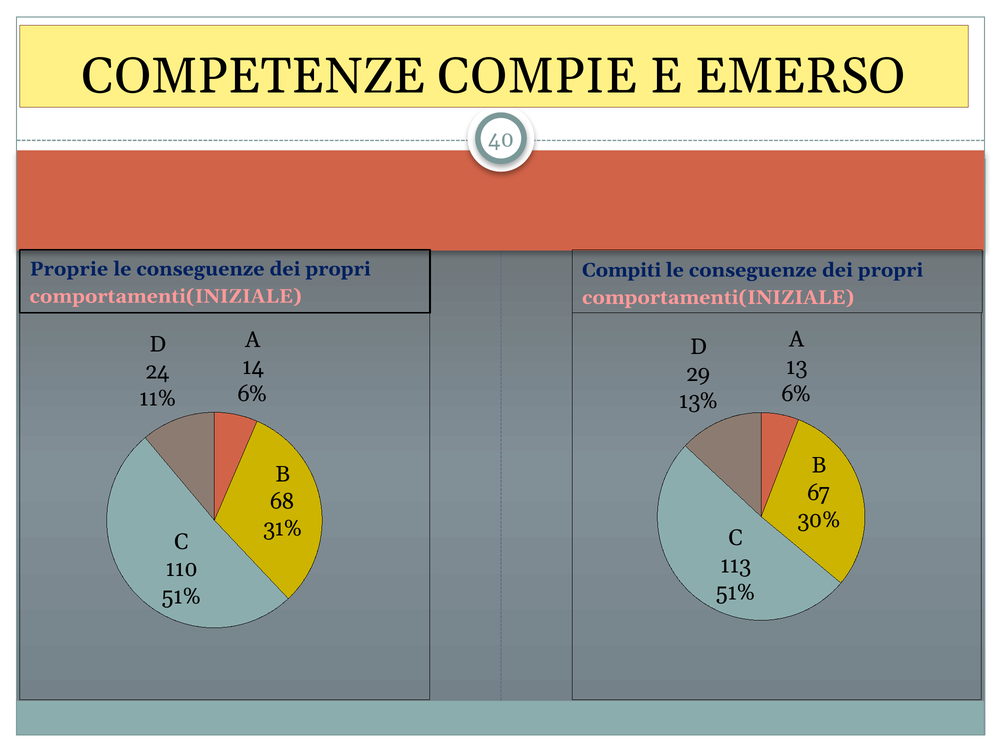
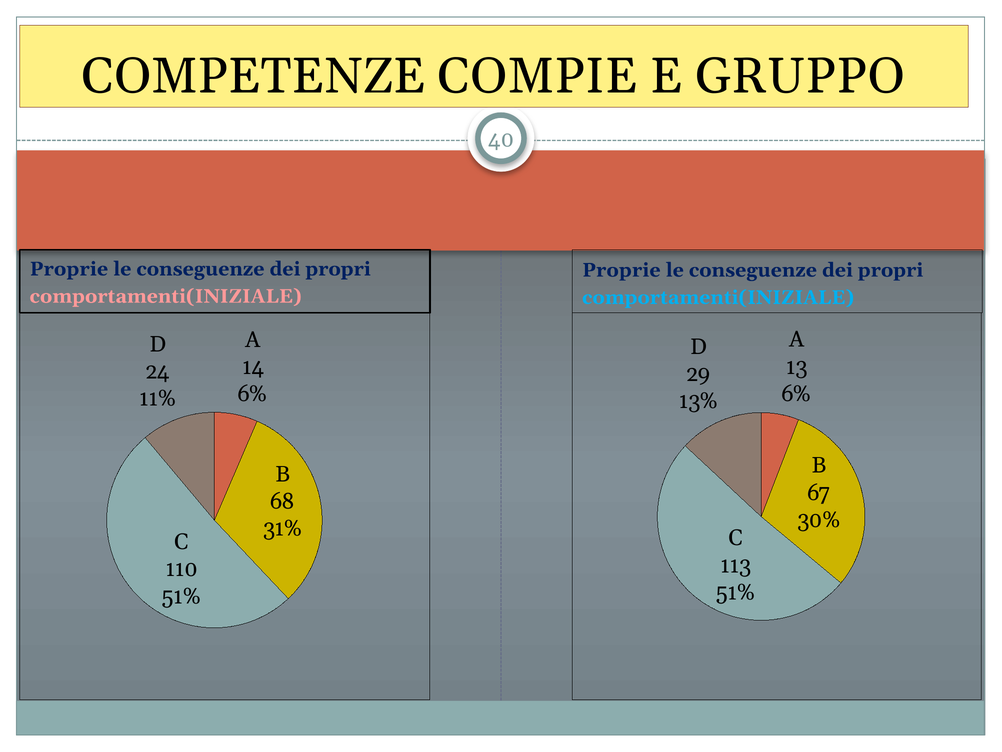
EMERSO: EMERSO -> GRUPPO (800, 76)
Compiti: Compiti -> Proprie (621, 270)
comportamenti(INIZIALE colour: pink -> light blue (718, 297)
